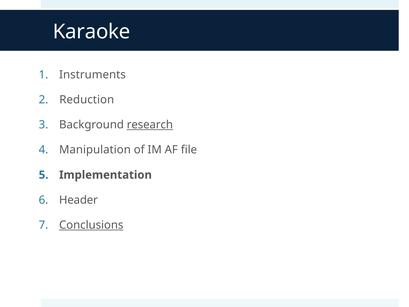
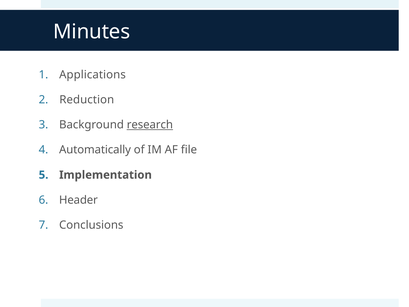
Karaoke: Karaoke -> Minutes (92, 32)
Instruments: Instruments -> Applications (92, 75)
Manipulation: Manipulation -> Automatically (95, 150)
Conclusions underline: present -> none (91, 225)
